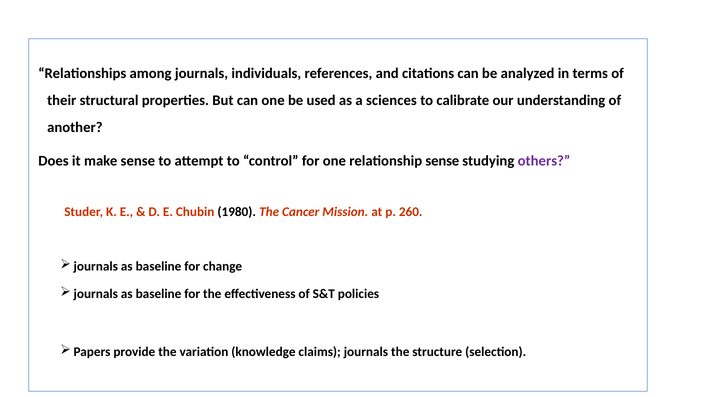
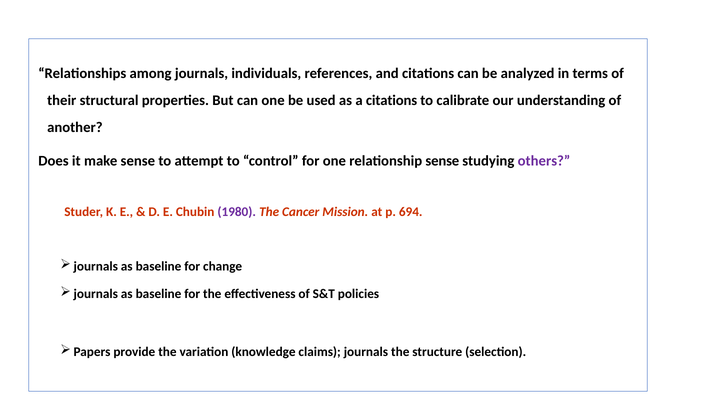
a sciences: sciences -> citations (392, 100)
1980 colour: black -> purple (237, 212)
260: 260 -> 694 (411, 212)
